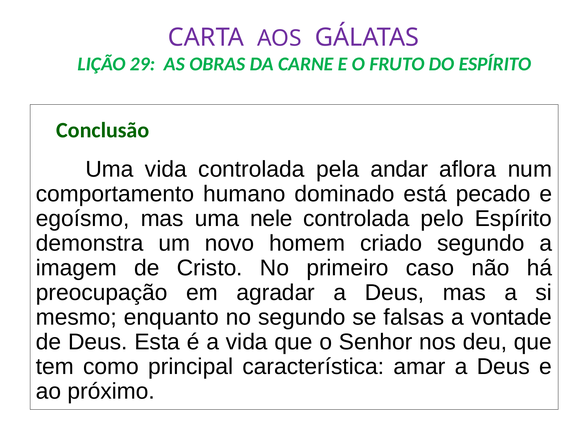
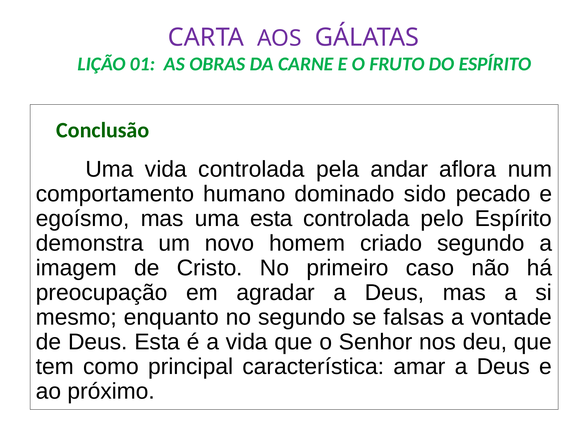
29: 29 -> 01 (143, 64)
está: está -> sido (425, 194)
uma nele: nele -> esta (271, 219)
